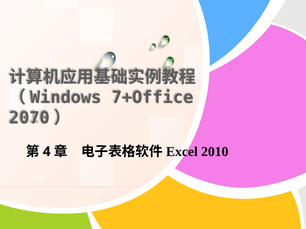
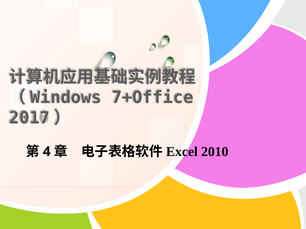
2070: 2070 -> 2017 (30, 118)
